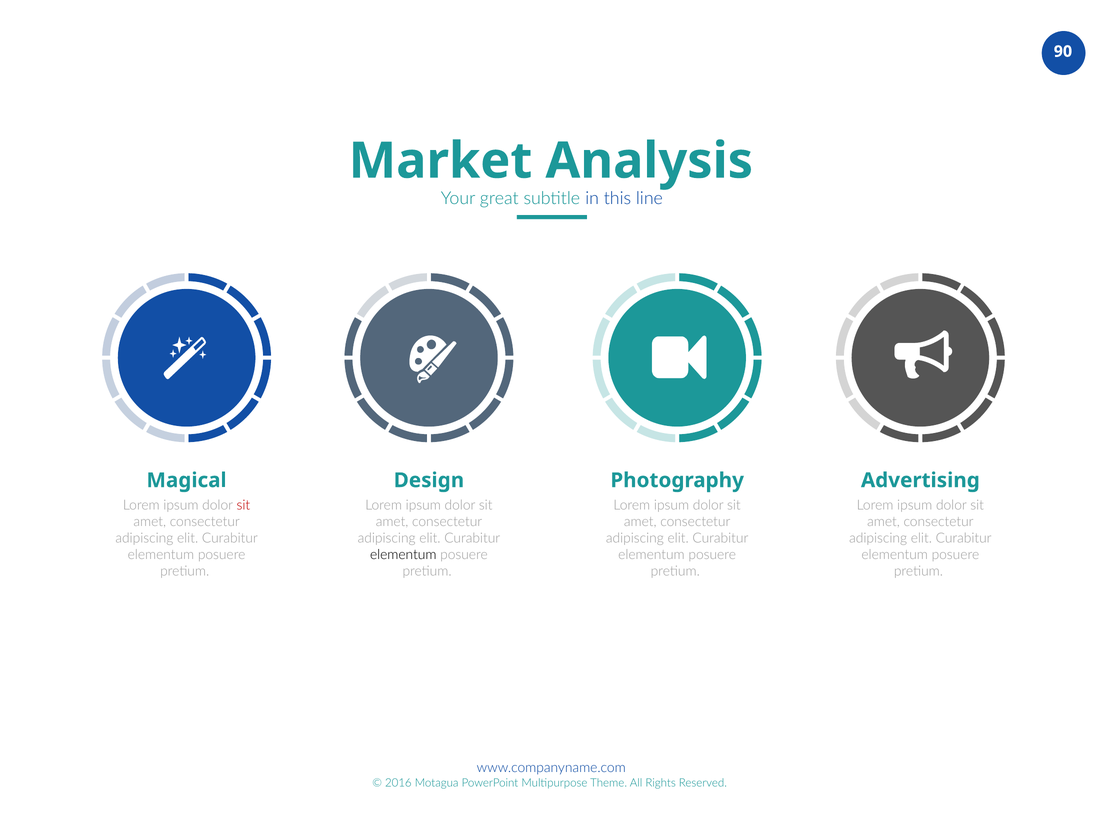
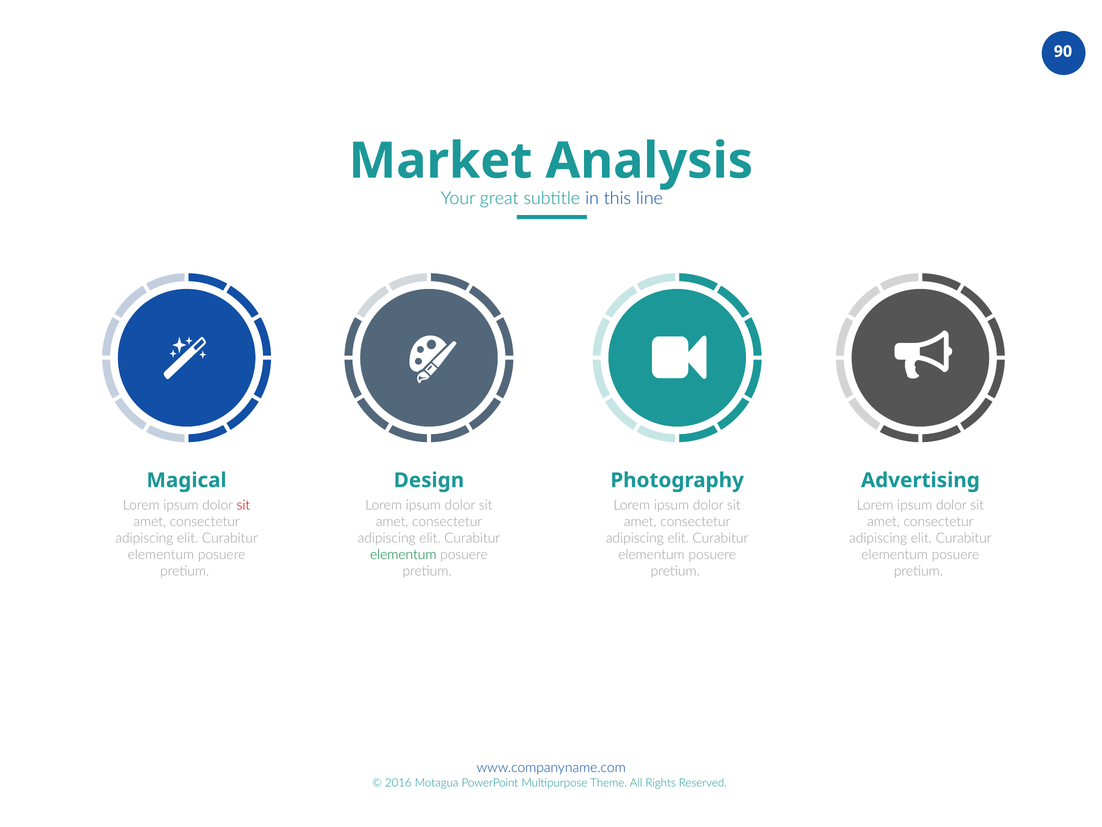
elementum colour: black -> green (403, 554)
